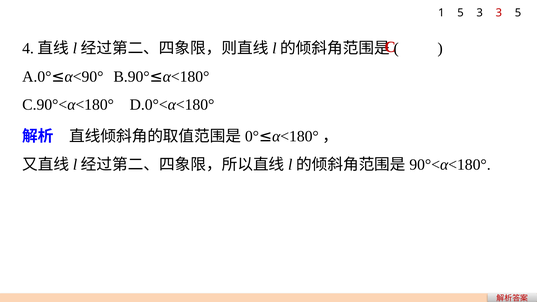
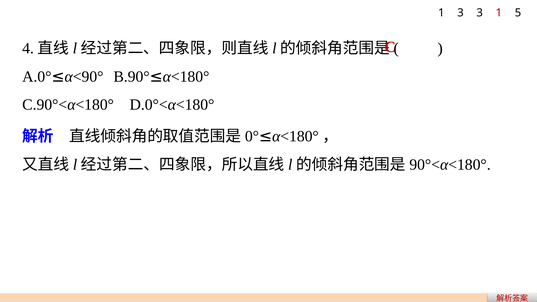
1 5: 5 -> 3 (461, 13)
3 3: 3 -> 1 (499, 13)
